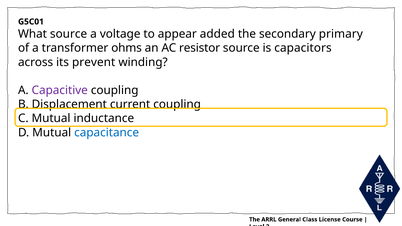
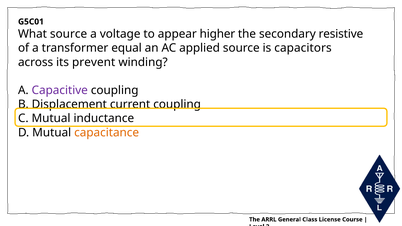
added: added -> higher (217, 34)
primary: primary -> resistive (341, 34)
ohms: ohms -> equal (127, 48)
resistor: resistor -> applied (200, 48)
capacitance colour: blue -> orange (107, 133)
